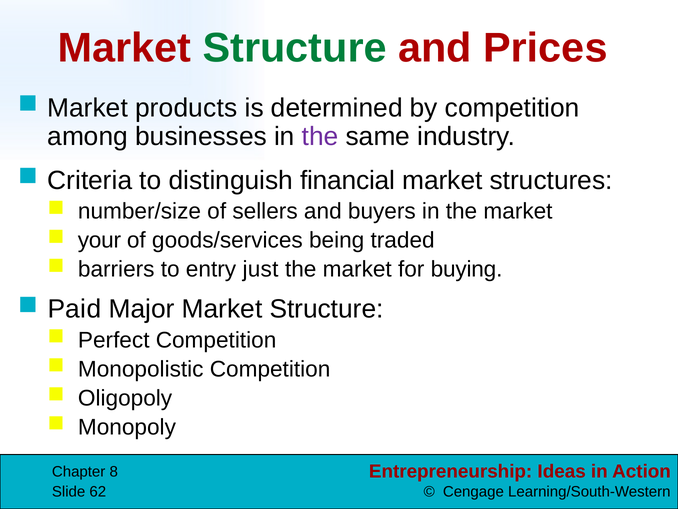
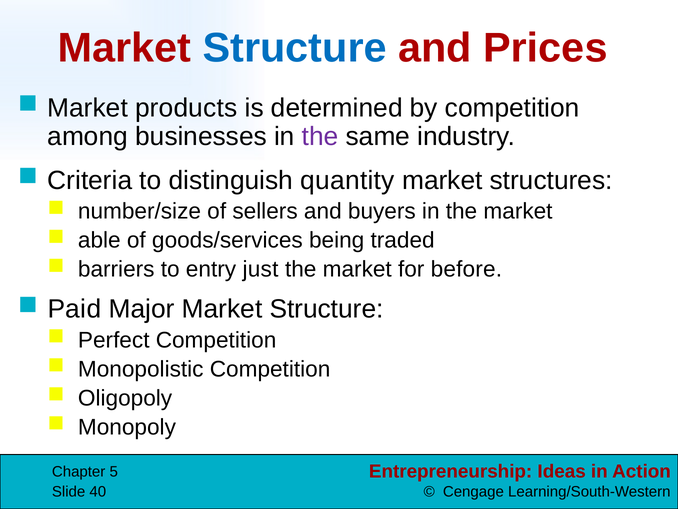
Structure colour: green -> blue (295, 48)
financial: financial -> quantity (347, 180)
your: your -> able (99, 240)
buying: buying -> before (466, 269)
8: 8 -> 5 (114, 471)
62: 62 -> 40 (98, 491)
